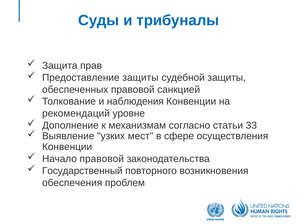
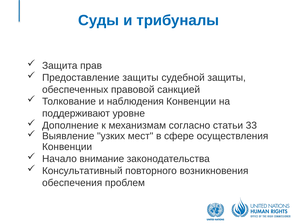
рекомендаций: рекомендаций -> поддерживают (76, 114)
Начало правовой: правовой -> внимание (102, 159)
Государственный: Государственный -> Консультативный (82, 171)
